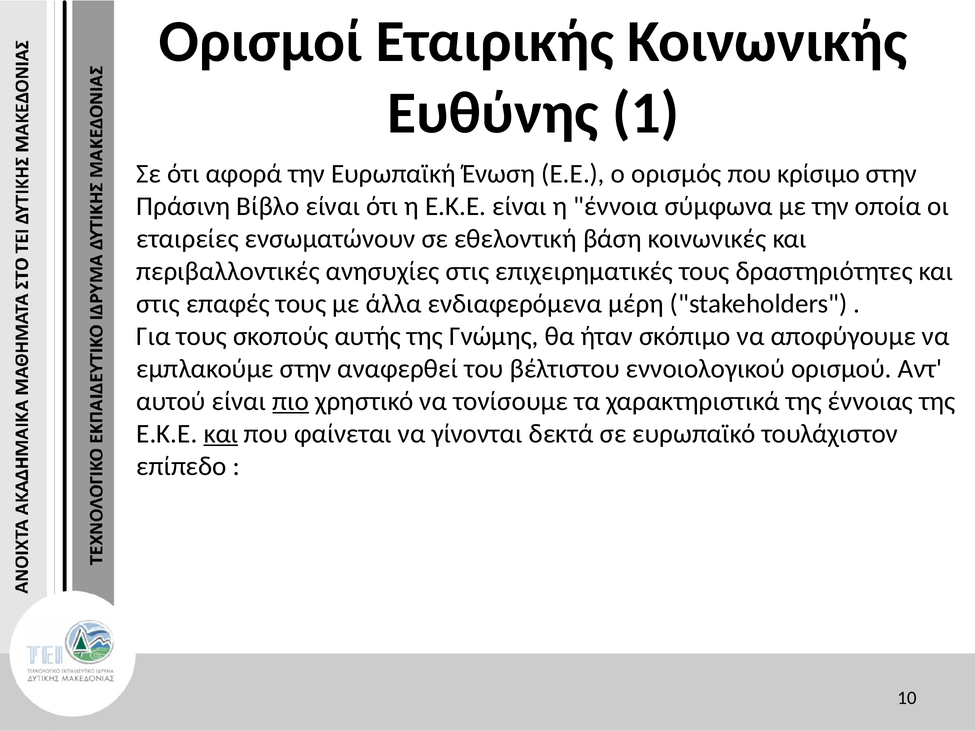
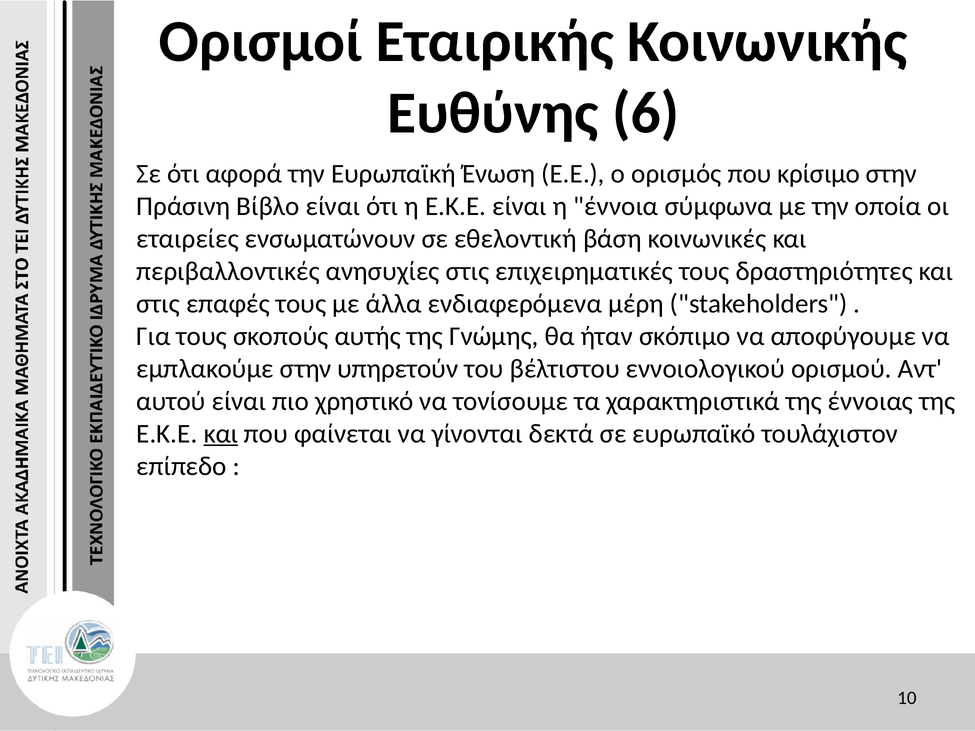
1: 1 -> 6 (646, 113)
αναφερθεί: αναφερθεί -> υπηρετούν (398, 369)
πιο underline: present -> none (291, 401)
